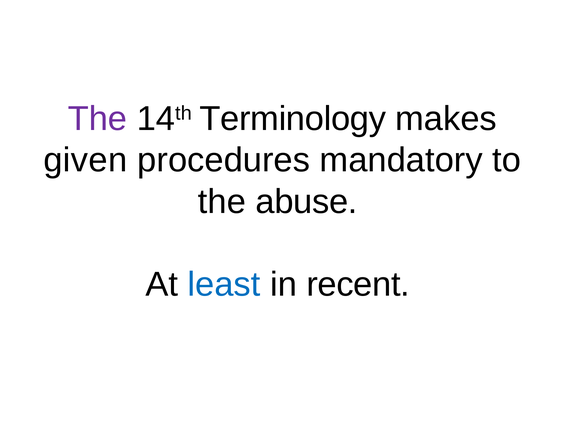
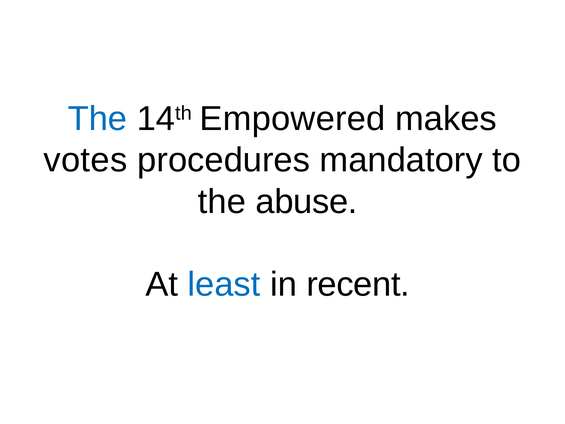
The colour: purple -> blue (97, 119)
Terminology: Terminology -> Empowered (292, 119)
given: given -> votes (85, 160)
